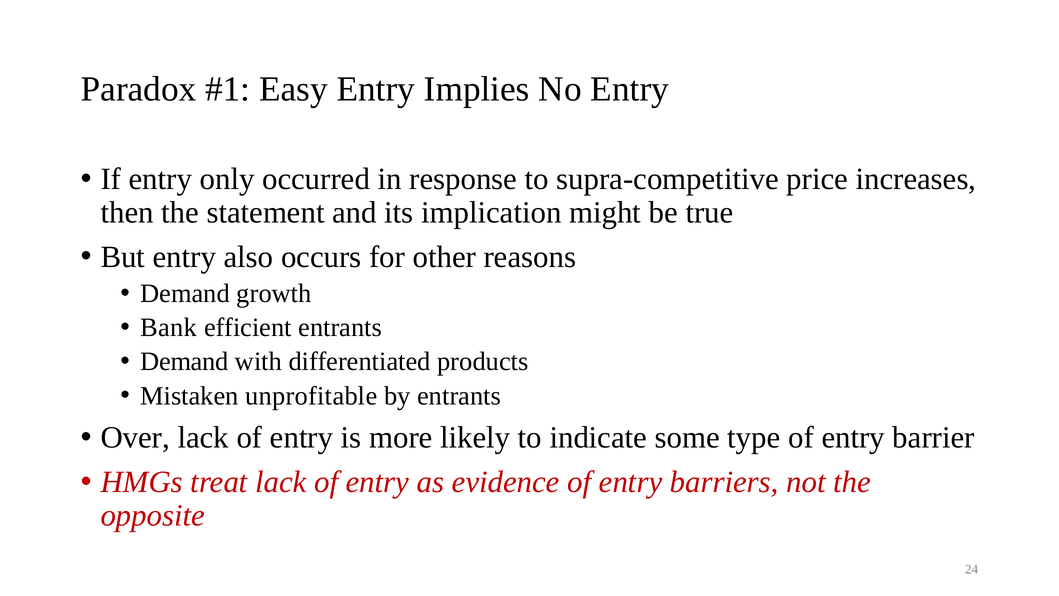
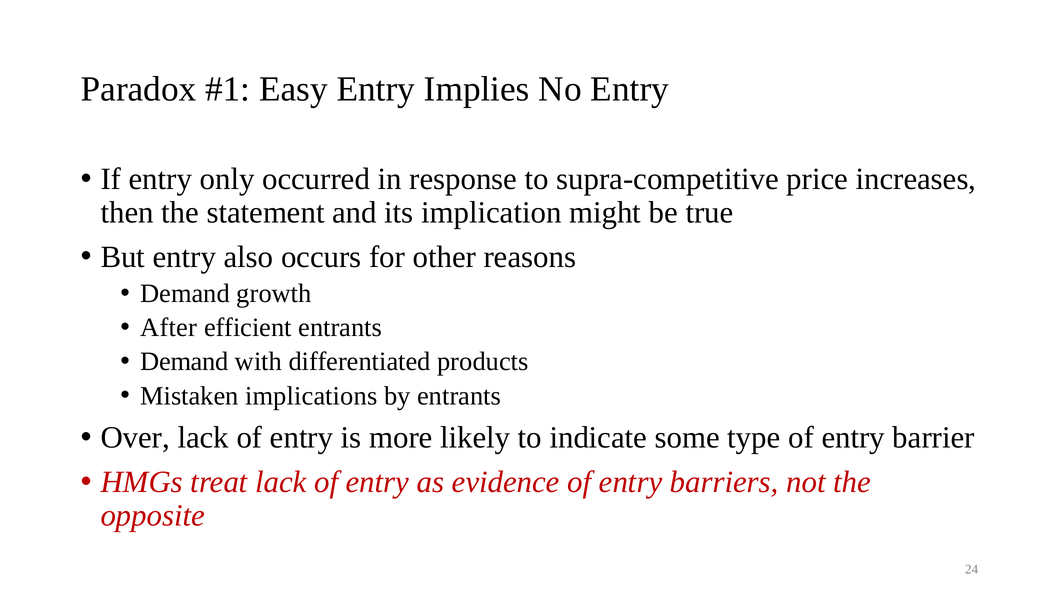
Bank: Bank -> After (169, 327)
unprofitable: unprofitable -> implications (311, 396)
